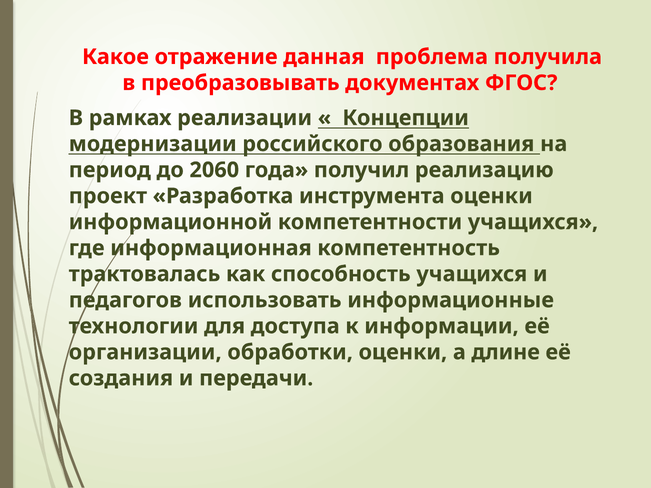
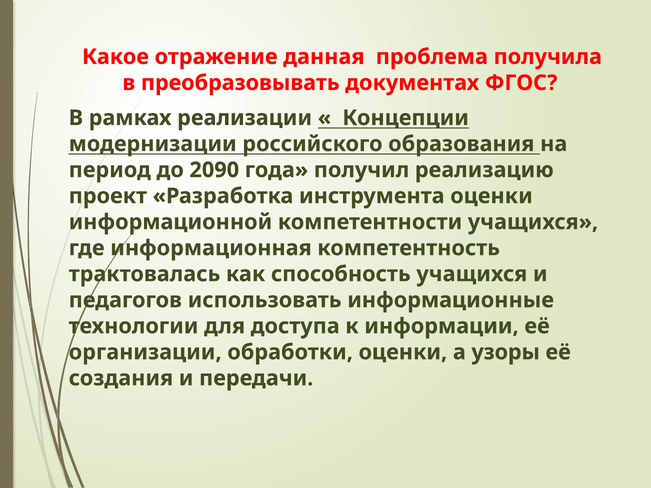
2060: 2060 -> 2090 (214, 170)
длине: длине -> узоры (506, 352)
